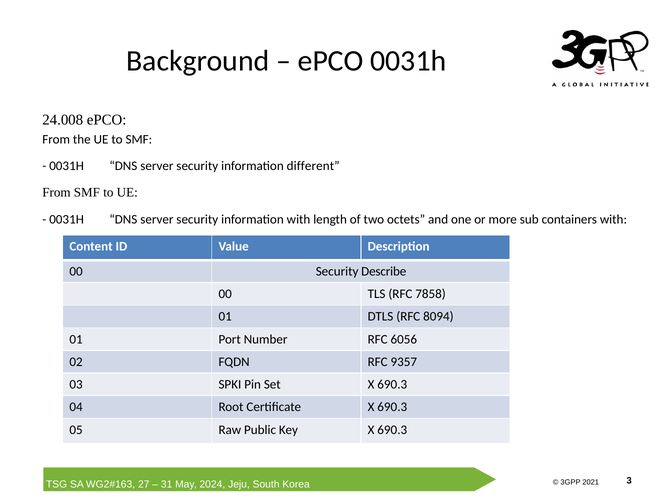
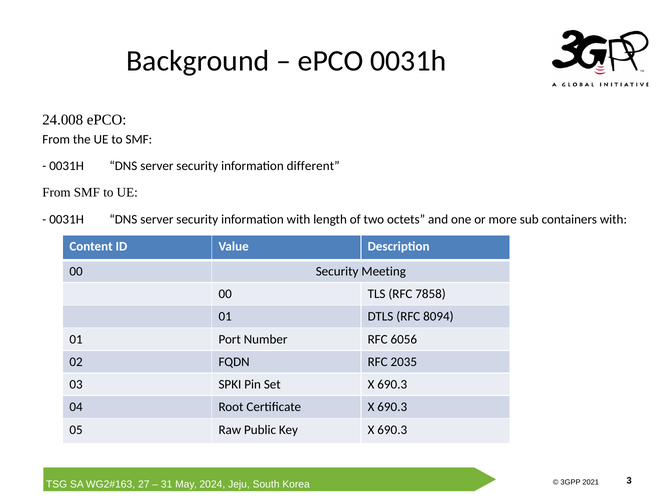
Describe: Describe -> Meeting (384, 272)
9357: 9357 -> 2035 (404, 362)
